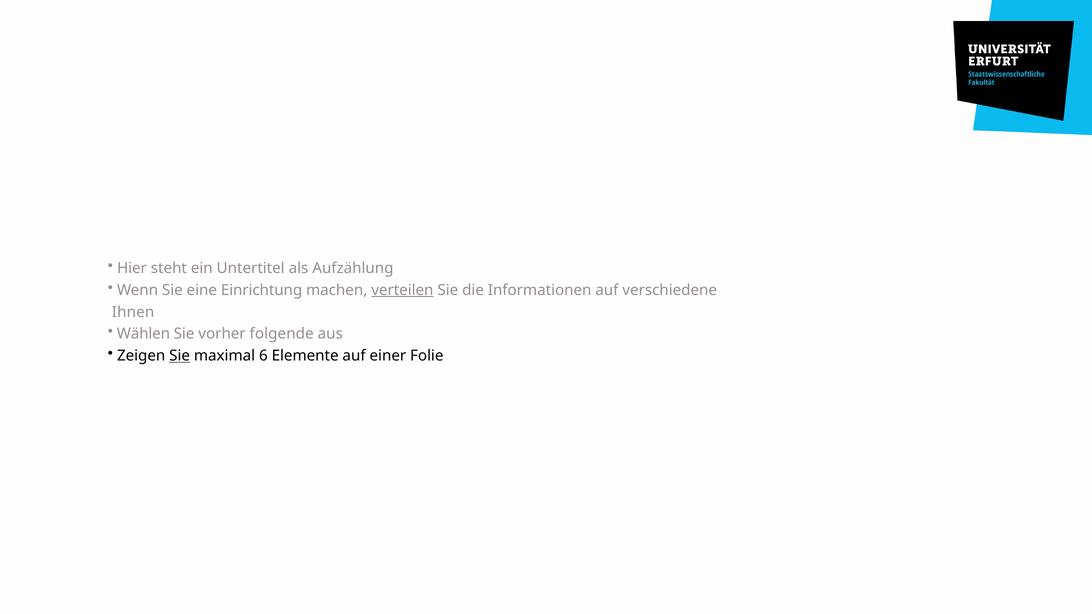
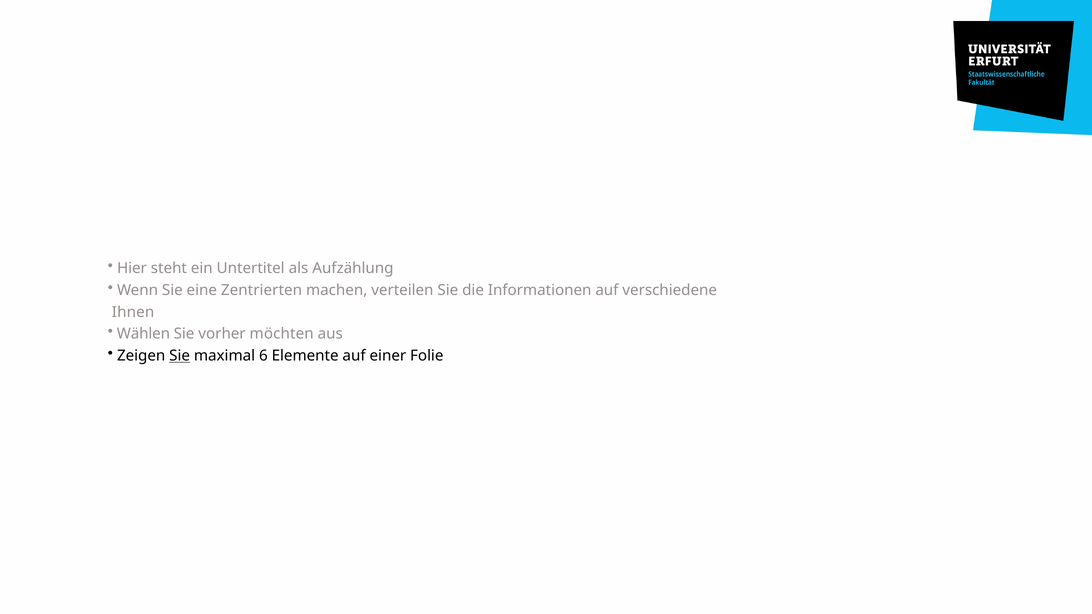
Einrichtung: Einrichtung -> Zentrierten (262, 290)
verteilen underline: present -> none (402, 290)
folgende: folgende -> möchten (282, 334)
